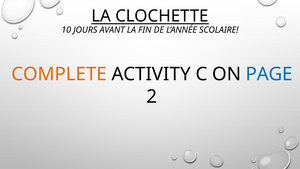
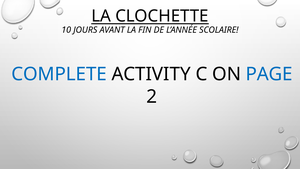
COMPLETE colour: orange -> blue (59, 74)
